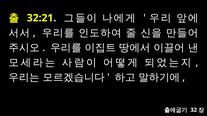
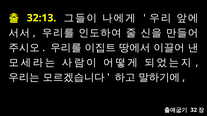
32:21: 32:21 -> 32:13 (42, 18)
